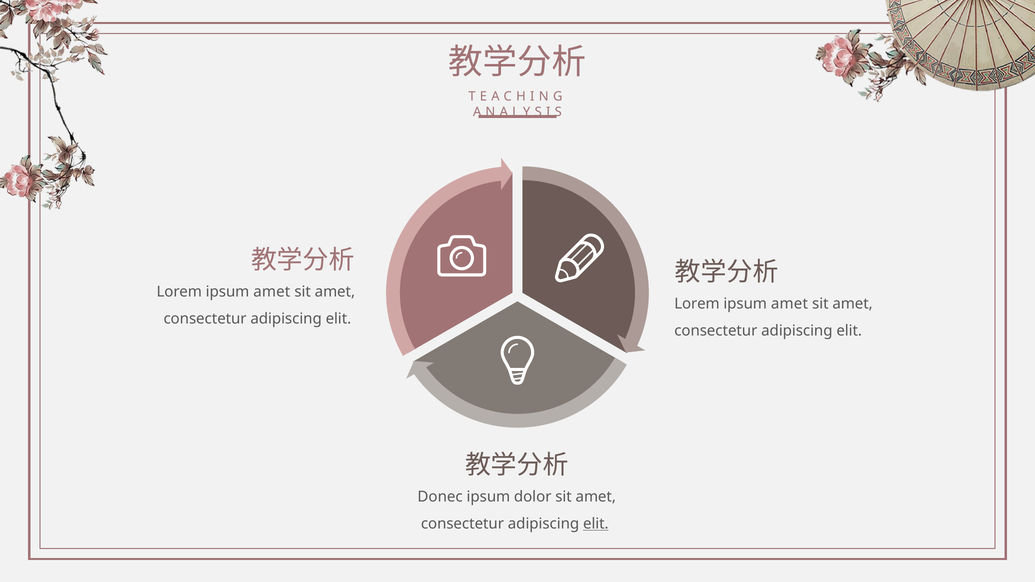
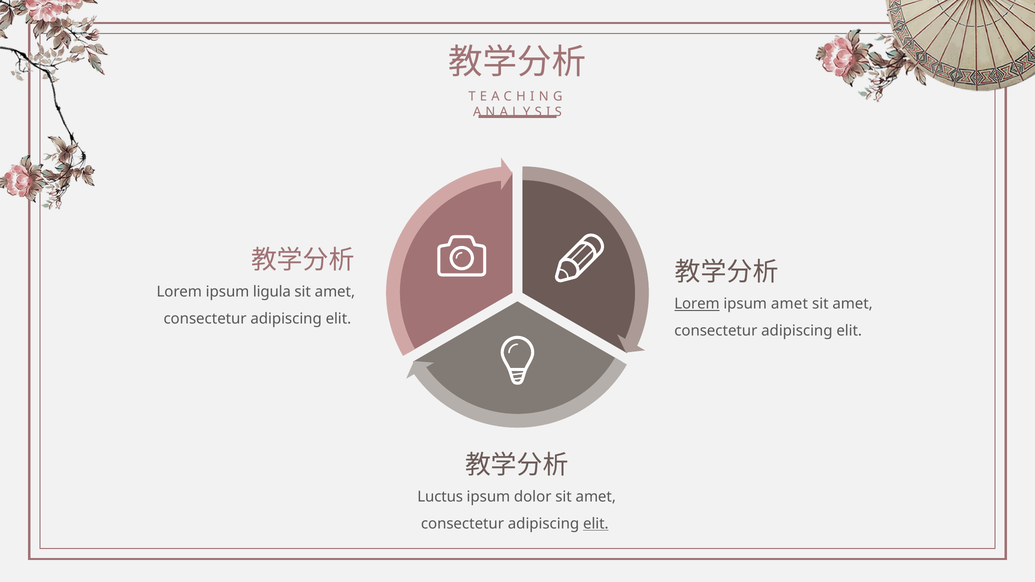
amet: amet -> ligula (272, 292)
Lorem underline: none -> present (697, 304)
Donec: Donec -> Luctus (440, 497)
